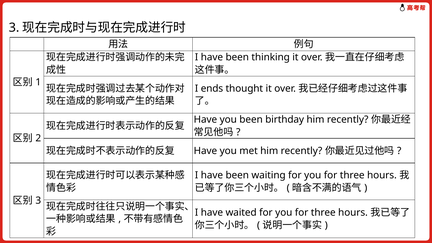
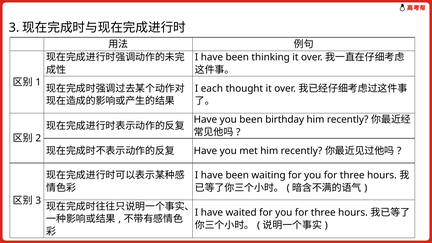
ends: ends -> each (212, 88)
